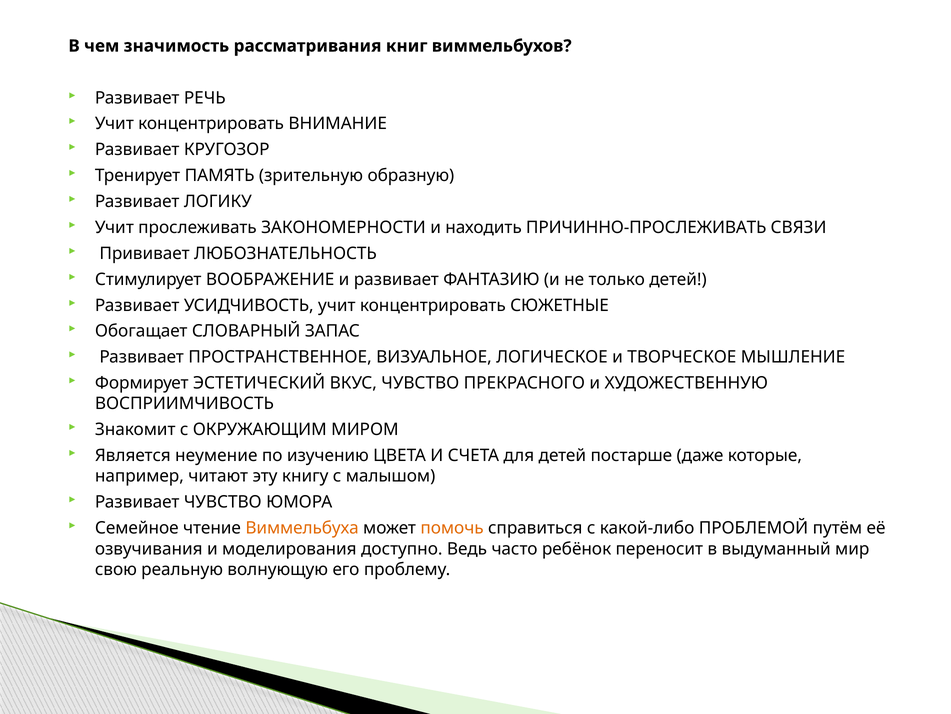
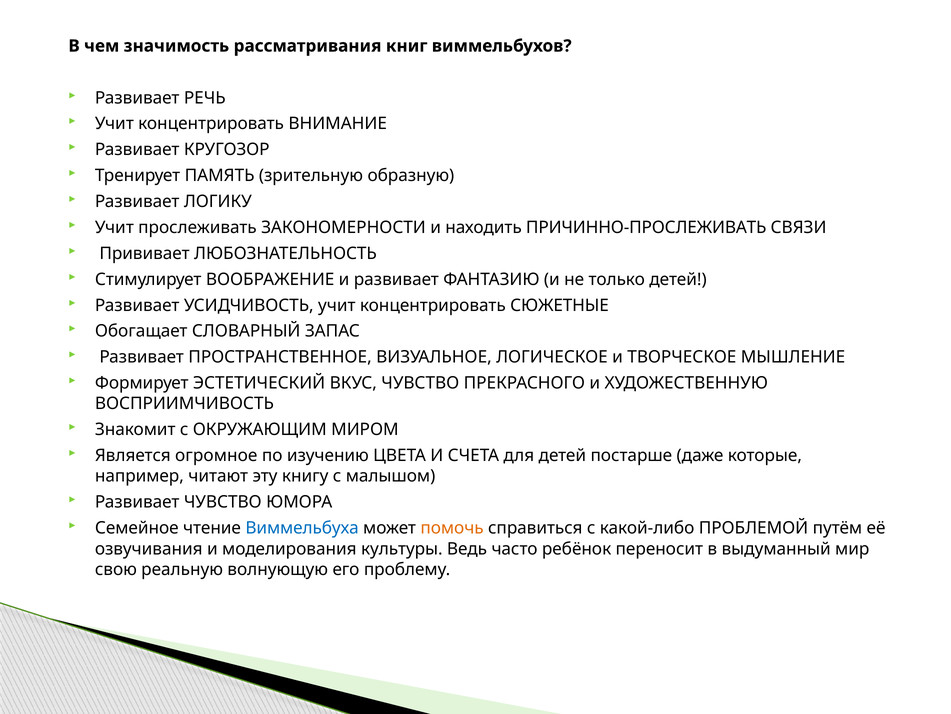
неумение: неумение -> огромное (216, 455)
Виммельбуха colour: orange -> blue (302, 528)
доступно: доступно -> культуры (402, 548)
